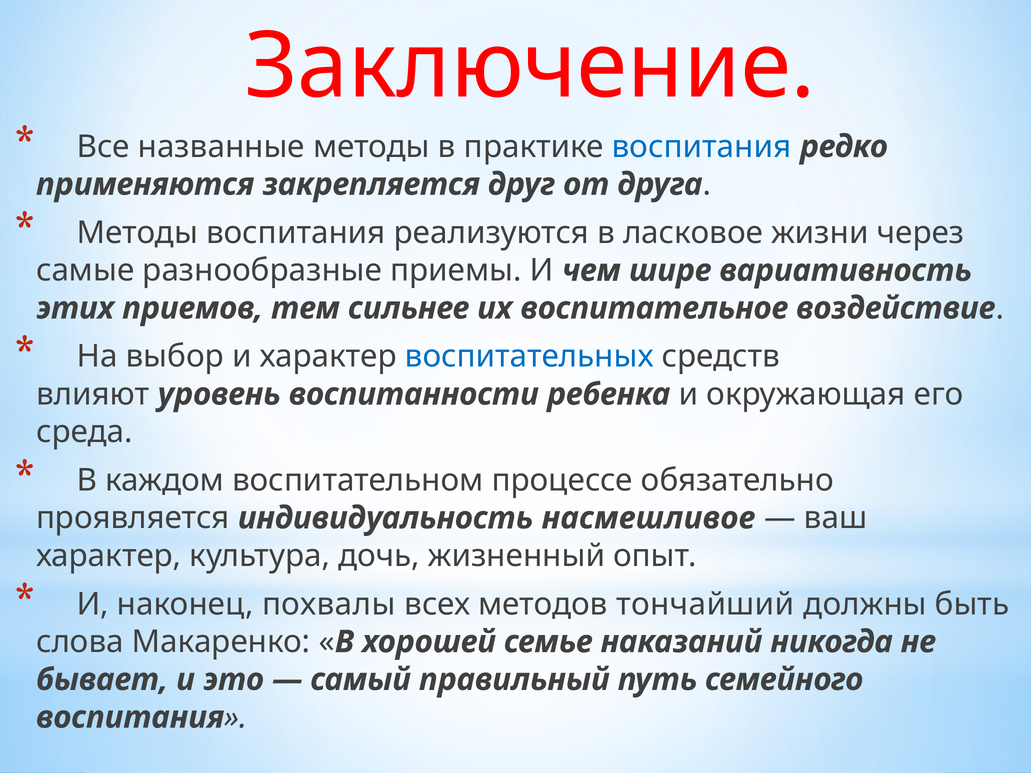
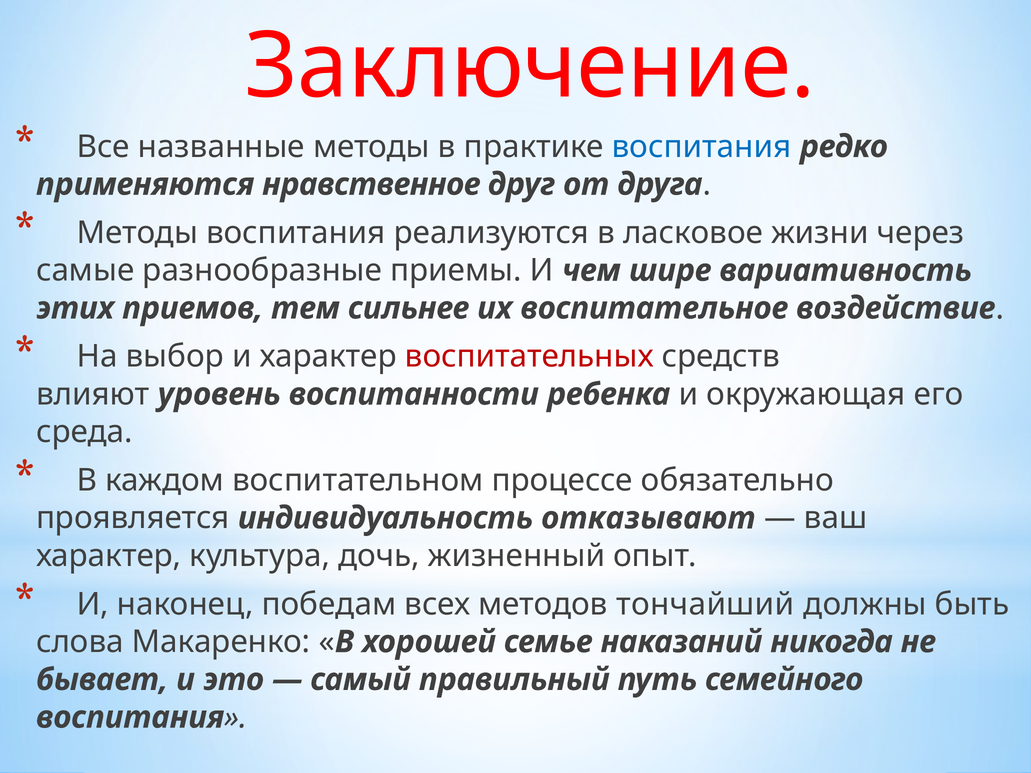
закрепляется: закрепляется -> нравственное (371, 184)
воспитательных colour: blue -> red (529, 357)
насмешливое: насмешливое -> отказывают (648, 518)
похвалы: похвалы -> победам (329, 604)
